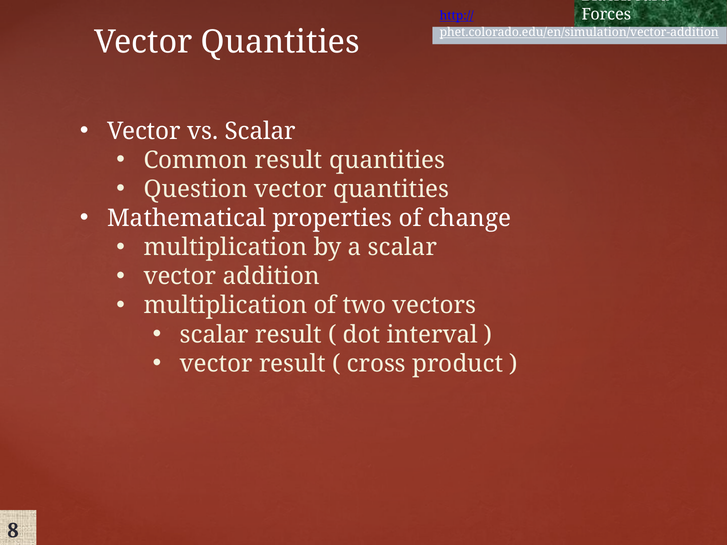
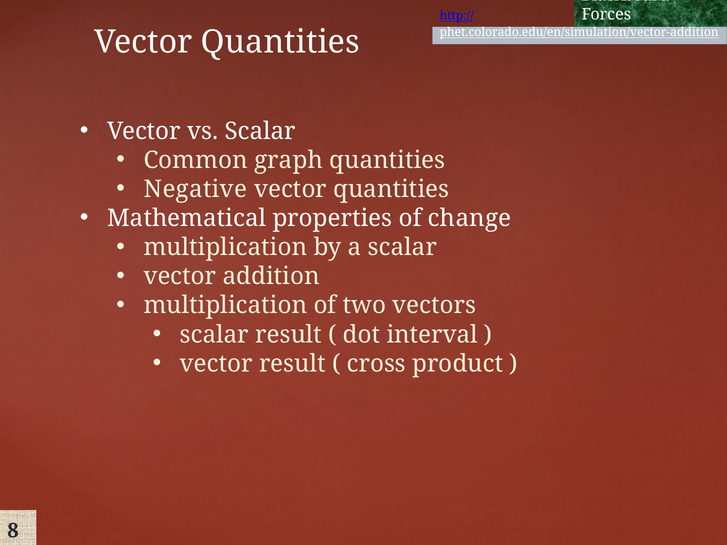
Common result: result -> graph (289, 160)
Question: Question -> Negative (196, 189)
